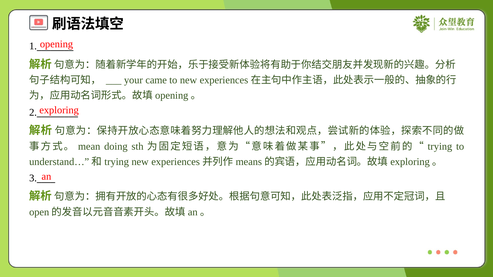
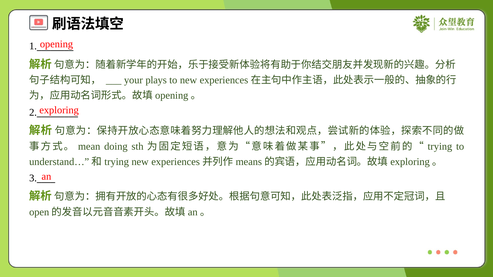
came: came -> plays (156, 80)
